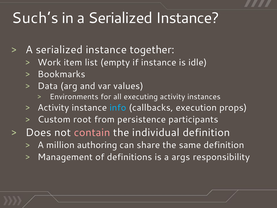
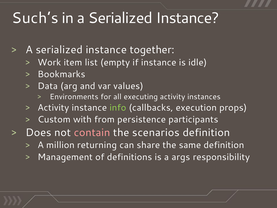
info colour: light blue -> light green (118, 108)
root: root -> with (82, 119)
individual: individual -> scenarios (156, 132)
authoring: authoring -> returning (97, 145)
